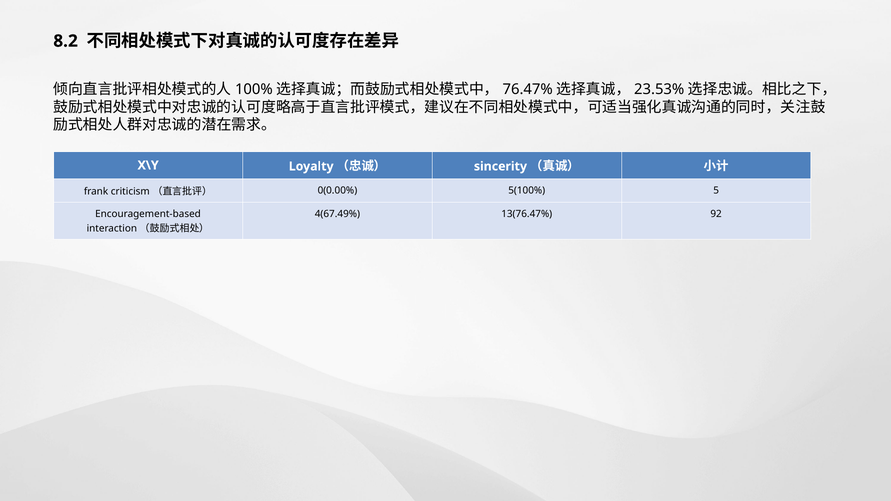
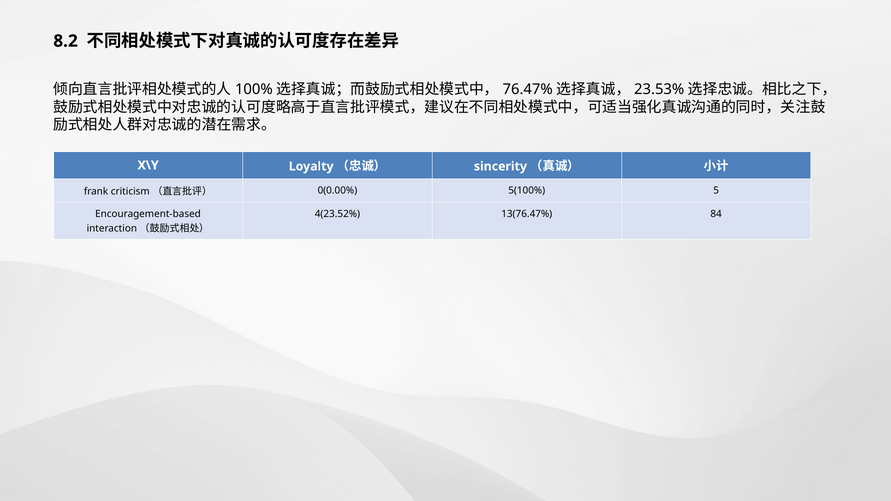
4(67.49%: 4(67.49% -> 4(23.52% (337, 214)
92: 92 -> 84 (716, 214)
